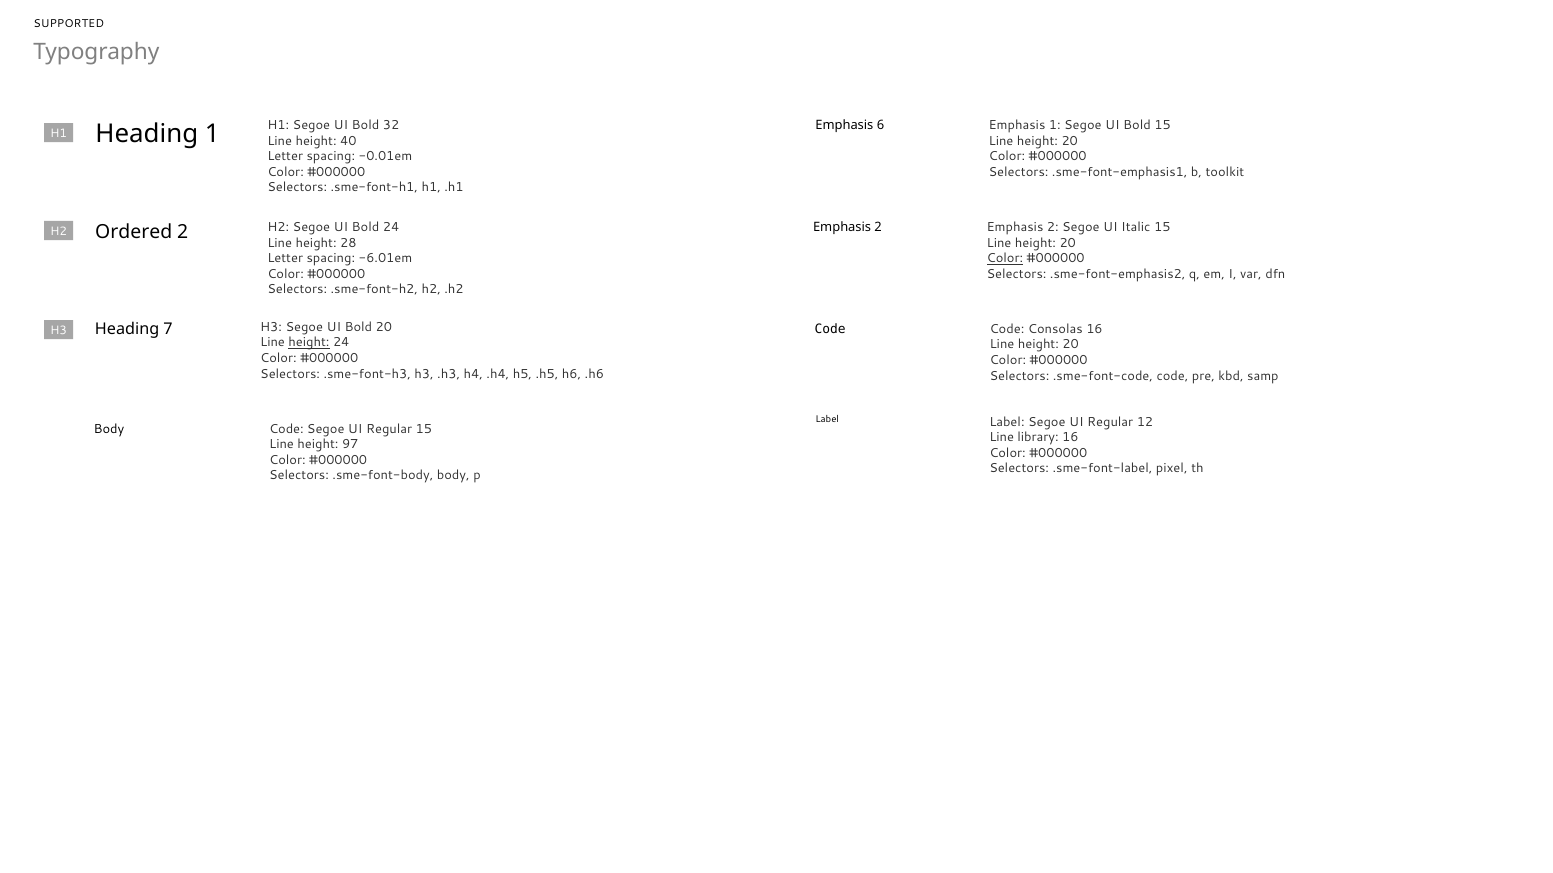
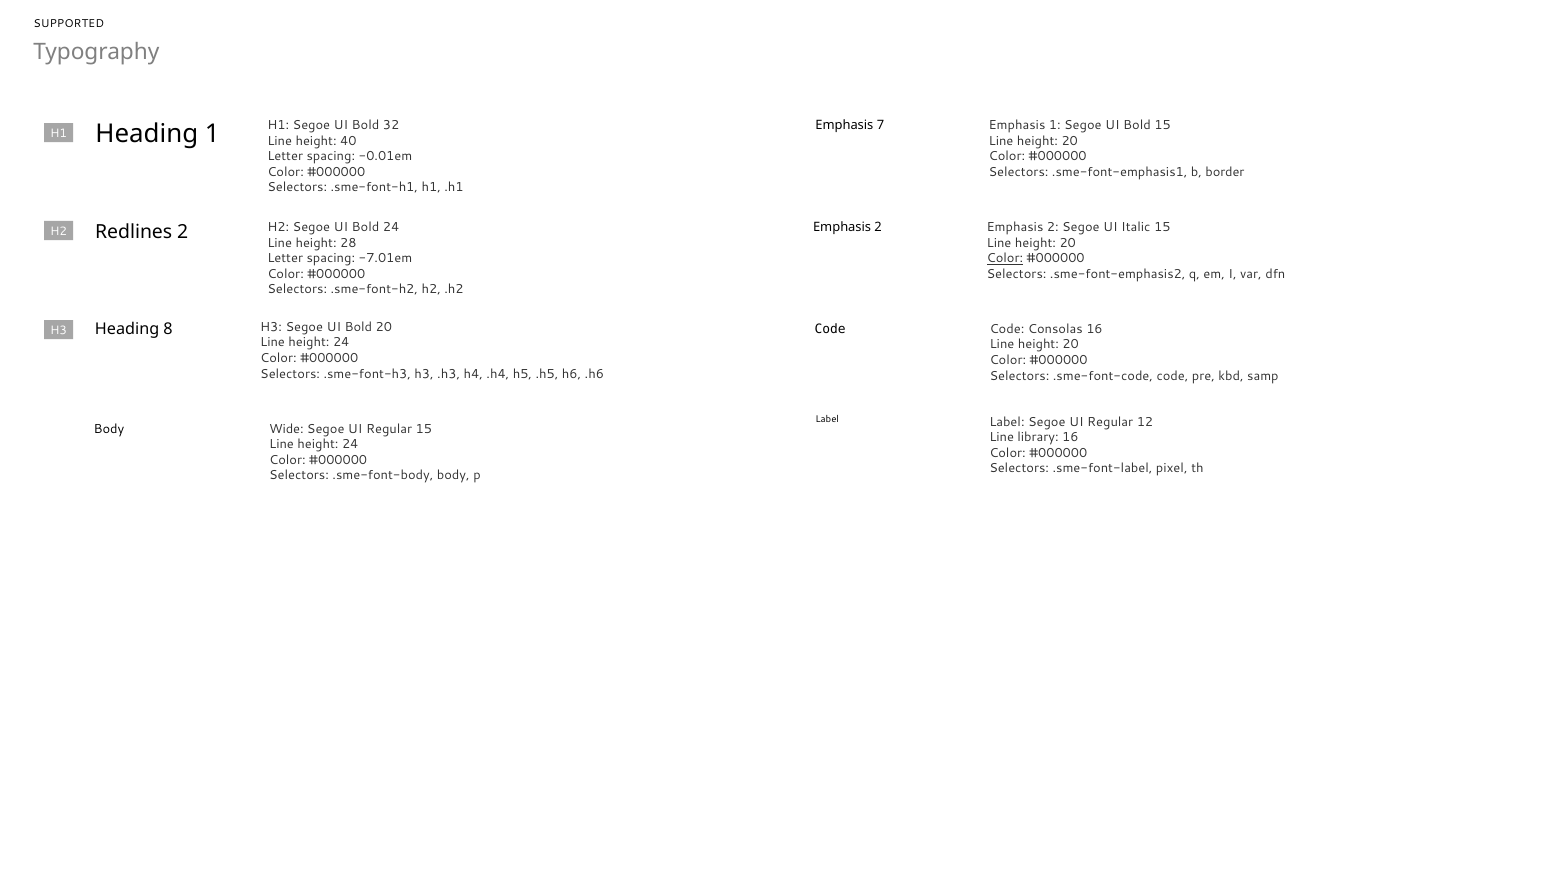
6: 6 -> 7 (880, 126)
toolkit: toolkit -> border (1225, 172)
Ordered: Ordered -> Redlines (134, 232)
-6.01em: -6.01em -> -7.01em (385, 259)
7: 7 -> 8 (168, 330)
height underline: present -> none (309, 343)
Body Code: Code -> Wide (286, 429)
97: 97 -> 24 (350, 445)
